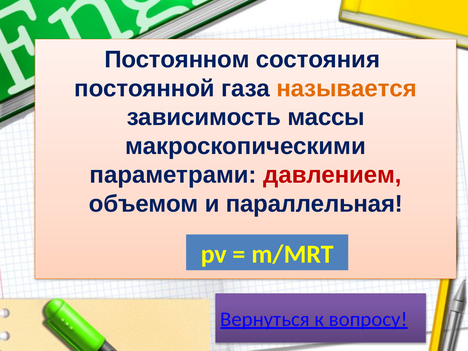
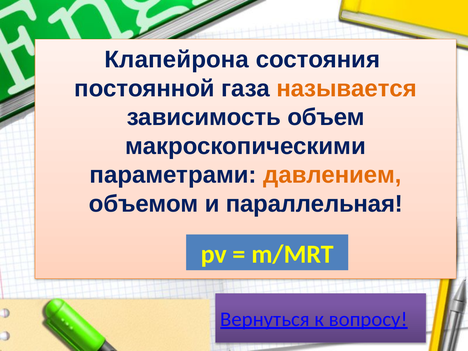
Постоянном: Постоянном -> Клапейрона (177, 60)
массы: массы -> объем (326, 117)
давлением colour: red -> orange (332, 175)
